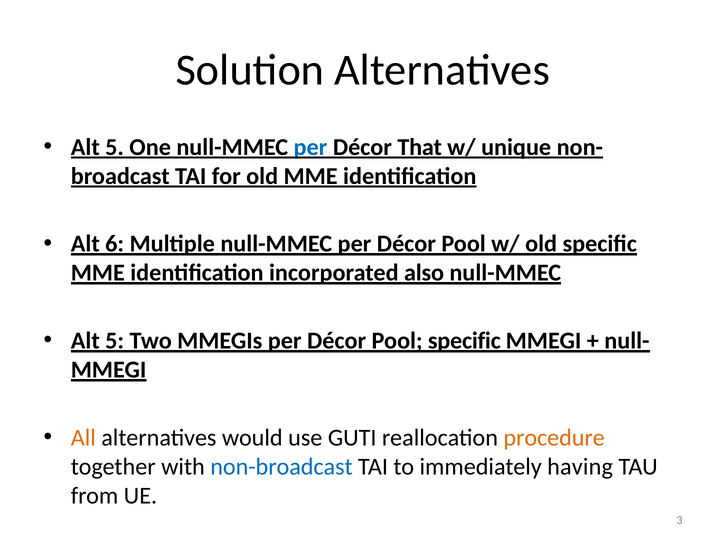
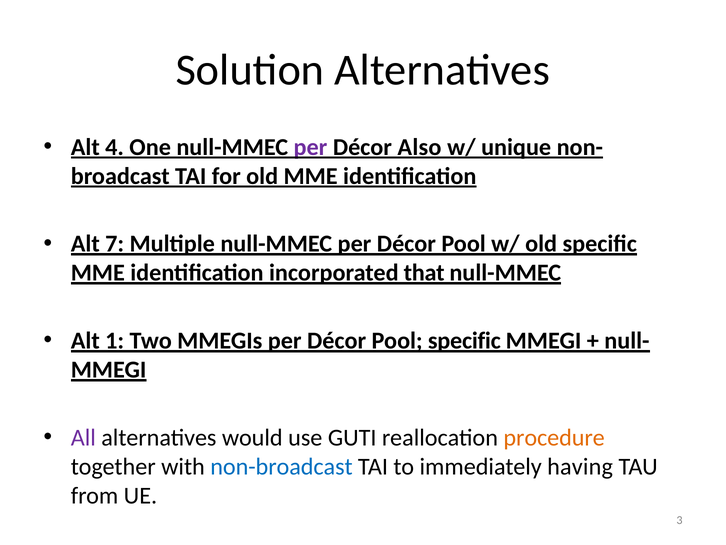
5: 5 -> 4 (115, 147)
per colour: blue -> purple (310, 147)
That: That -> Also (419, 147)
6: 6 -> 7 (115, 244)
also: also -> that (424, 273)
5: 5 -> 1 (115, 340)
All colour: orange -> purple (83, 437)
